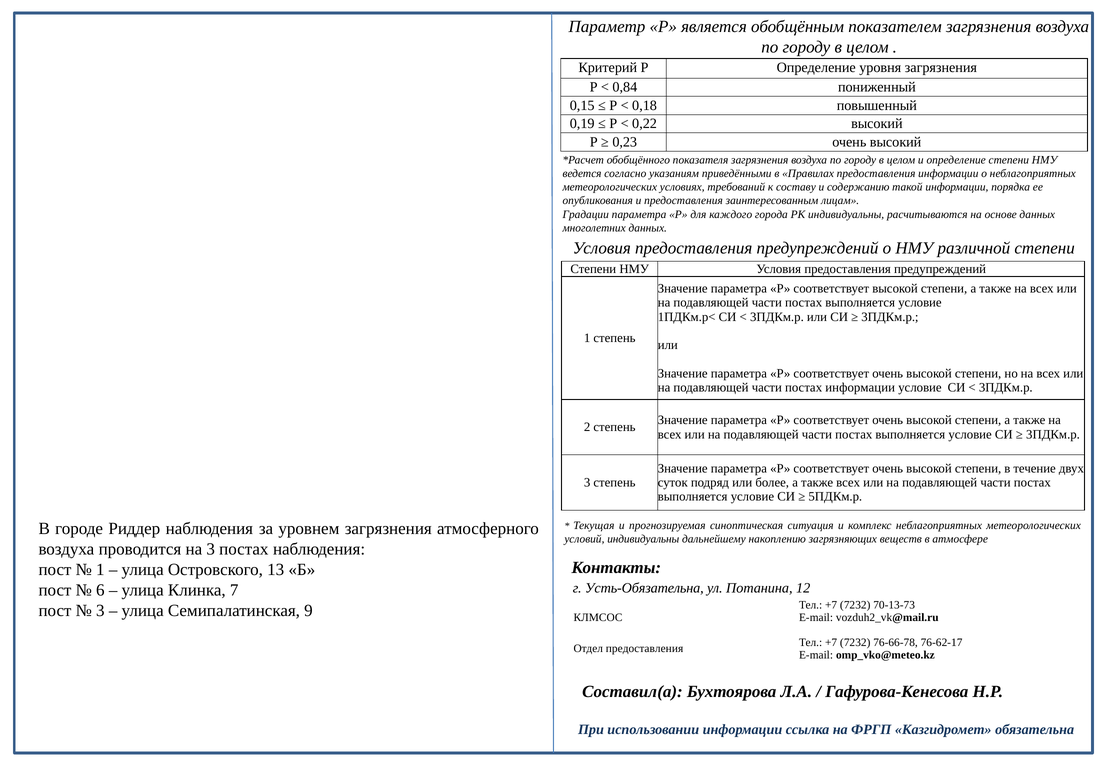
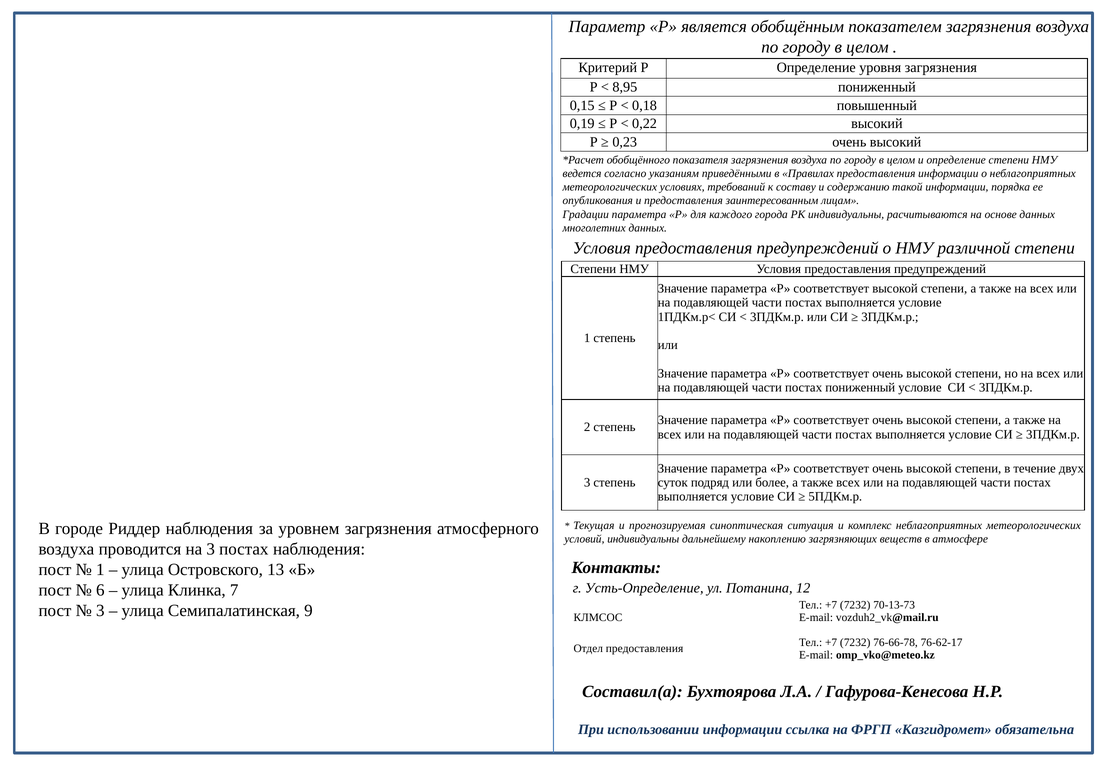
0,84: 0,84 -> 8,95 (625, 87)
постах информации: информации -> пониженный (860, 388)
Усть-Обязательна: Усть-Обязательна -> Усть-Определение (644, 588)
